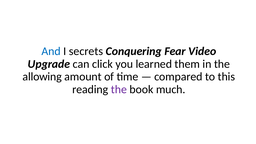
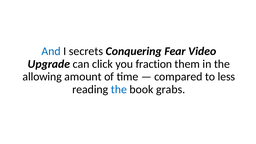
learned: learned -> fraction (154, 64)
this: this -> less (226, 77)
the colour: purple -> blue (119, 89)
much: much -> grabs (171, 89)
